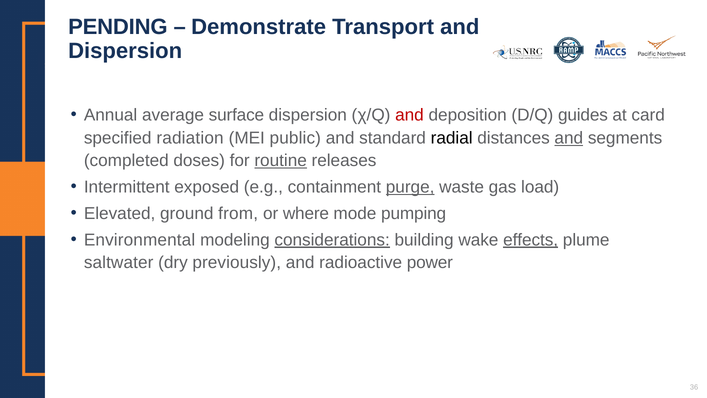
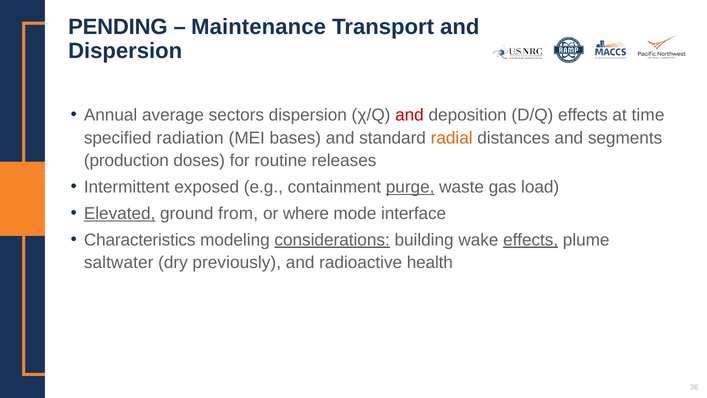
Demonstrate: Demonstrate -> Maintenance (259, 27)
surface: surface -> sectors (236, 115)
D/Q guides: guides -> effects (583, 115)
card: card -> time (648, 115)
public: public -> bases (295, 138)
radial colour: black -> orange (452, 138)
and underline: present -> none (569, 138)
completed: completed -> production (126, 161)
routine underline: present -> none (281, 161)
Elevated underline: none -> present (120, 213)
pumping: pumping -> interface (414, 213)
Environmental: Environmental -> Characteristics (140, 240)
power: power -> health (430, 262)
